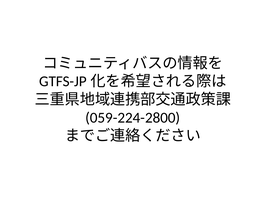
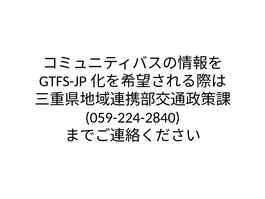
059-224-2800: 059-224-2800 -> 059-224-2840 (133, 117)
